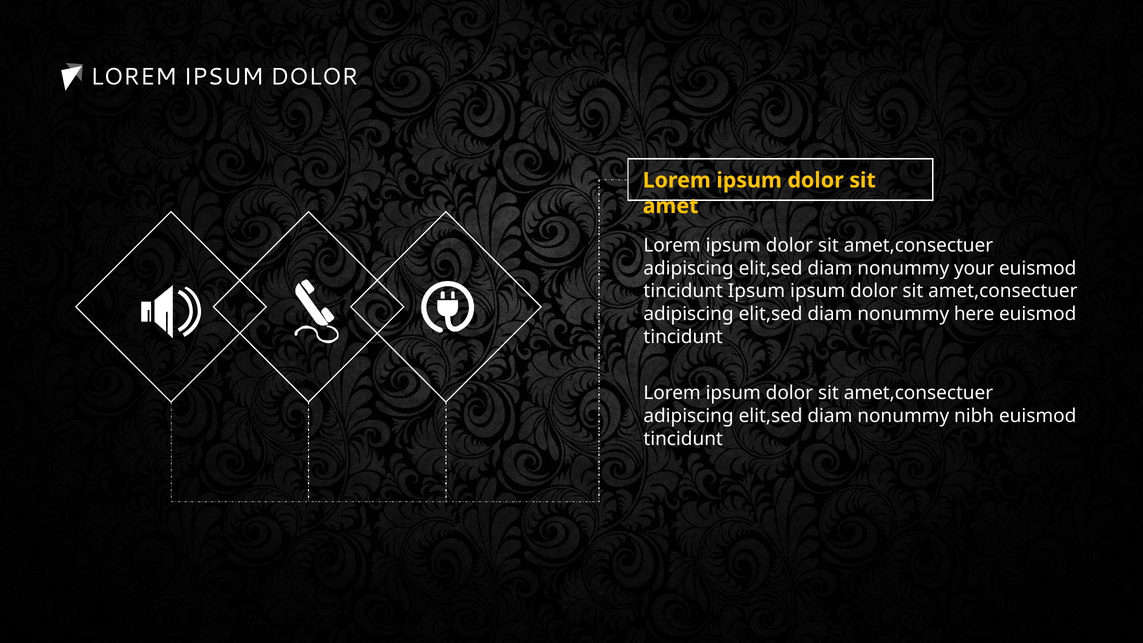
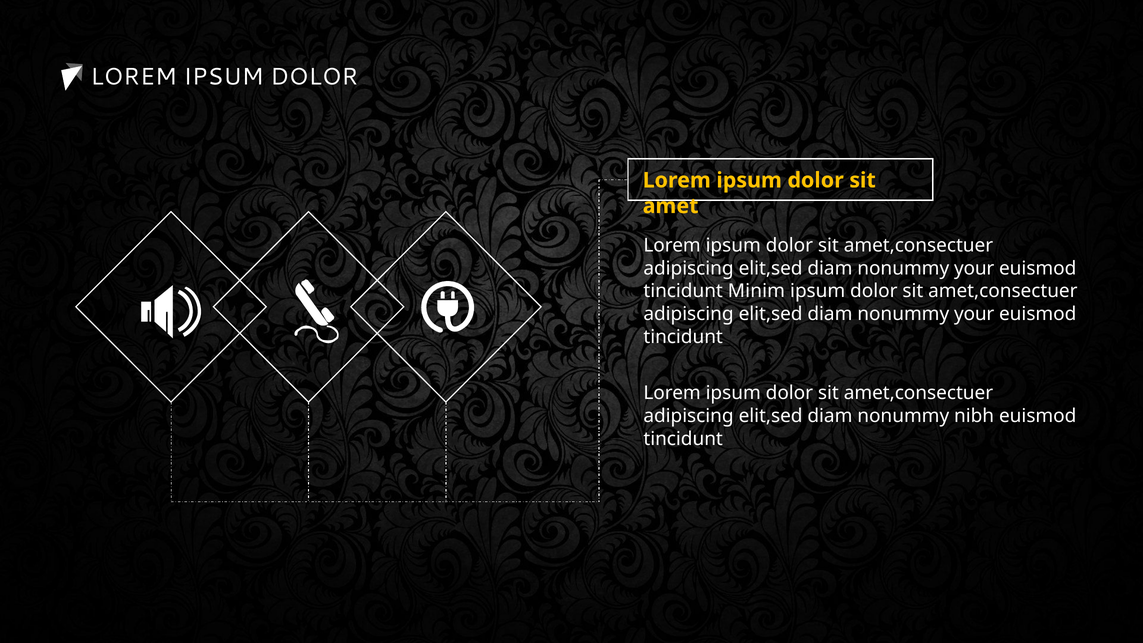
tincidunt Ipsum: Ipsum -> Minim (756, 291)
here: here -> your (974, 314)
